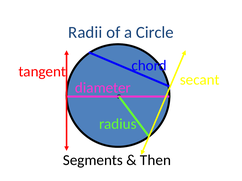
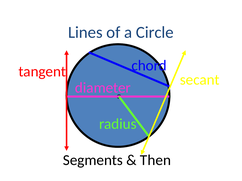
Radii: Radii -> Lines (85, 32)
